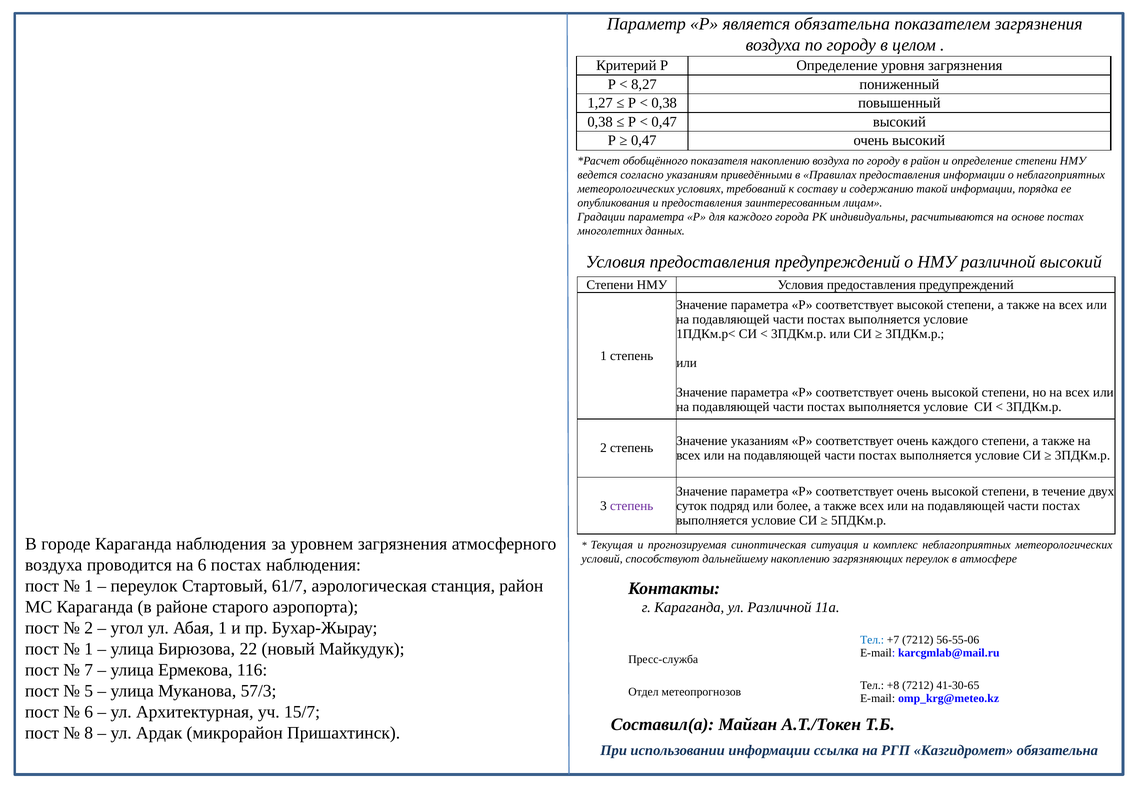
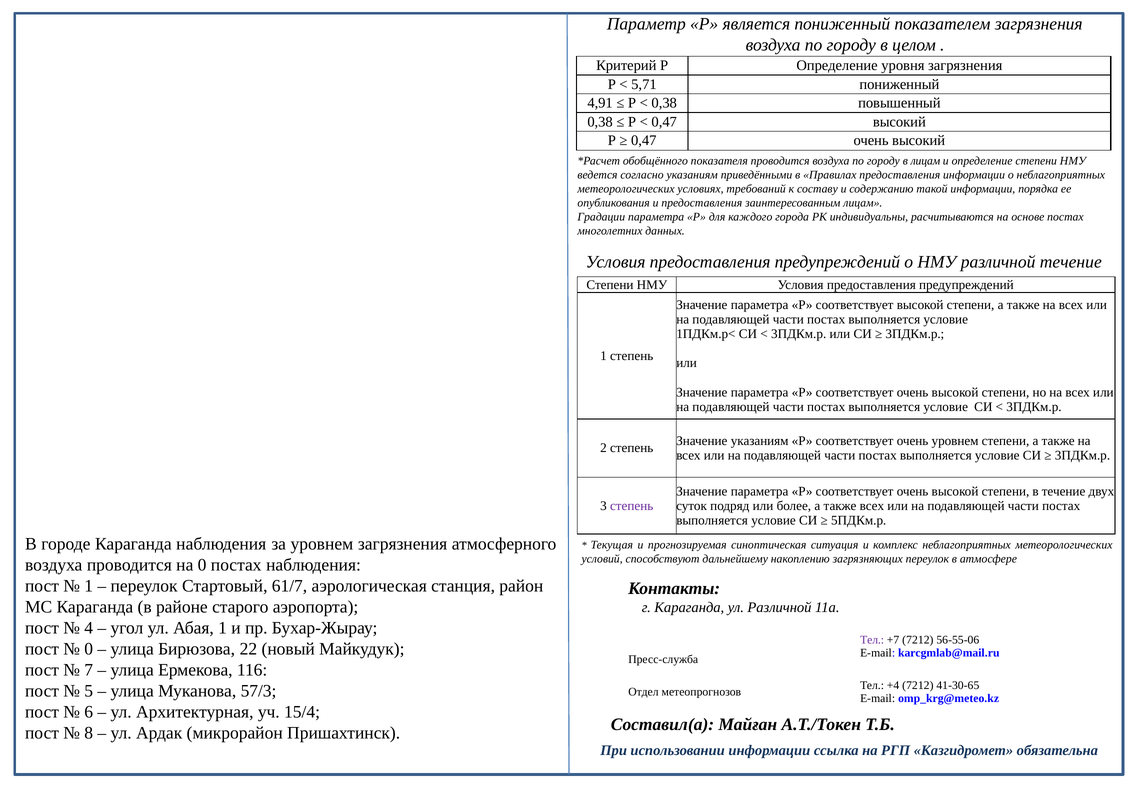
является обязательна: обязательна -> пониженный (842, 24)
8,27: 8,27 -> 5,71 (644, 84)
1,27: 1,27 -> 4,91 (600, 103)
показателя накоплению: накоплению -> проводится (780, 161)
в район: район -> лицам (925, 161)
различной высокий: высокий -> течение (1071, 262)
очень каждого: каждого -> уровнем (955, 441)
на 6: 6 -> 0 (202, 565)
2: 2 -> 4 (89, 628)
Тел colour: blue -> purple (872, 640)
1: 1 -> 0 (89, 649)
+8: +8 -> +4 (893, 685)
15/7: 15/7 -> 15/4 (302, 712)
